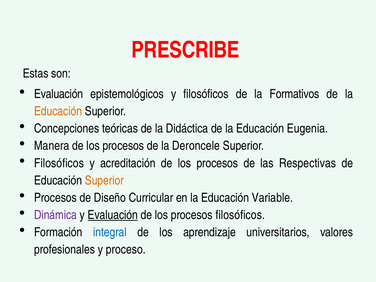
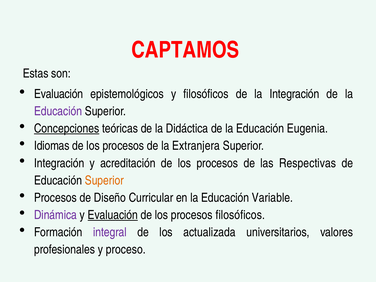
PRESCRIBE: PRESCRIBE -> CAPTAMOS (185, 50)
la Formativos: Formativos -> Integración (294, 94)
Educación colour: orange -> purple (58, 111)
Concepciones underline: none -> present (67, 129)
Manera: Manera -> Idiomas (52, 146)
Deroncele: Deroncele -> Extranjera (196, 146)
Filosóficos: Filosóficos -> Integración (59, 163)
integral colour: blue -> purple (110, 232)
aprendizaje: aprendizaje -> actualizada (209, 232)
